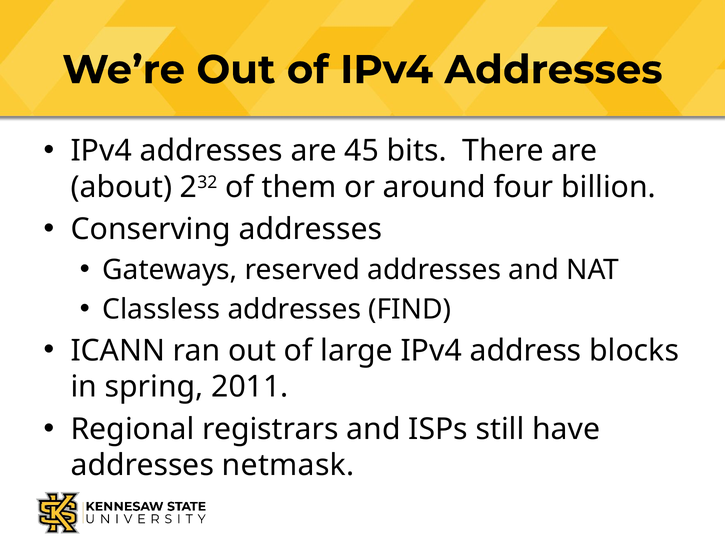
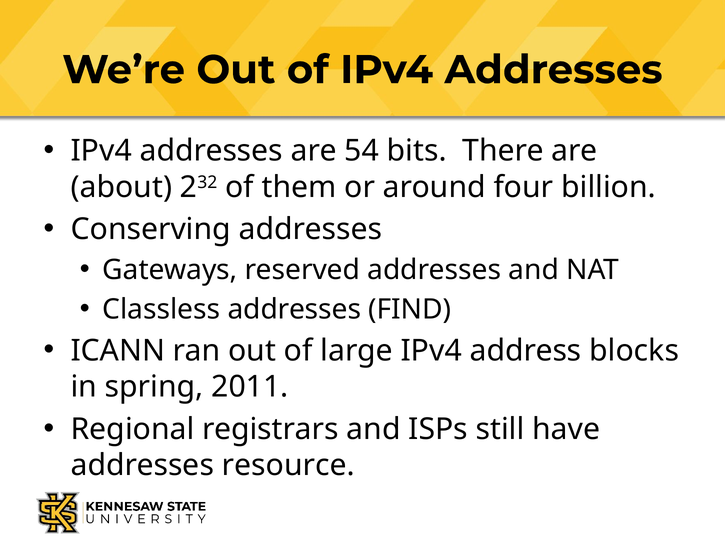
45: 45 -> 54 (362, 151)
netmask: netmask -> resource (288, 465)
